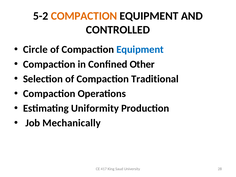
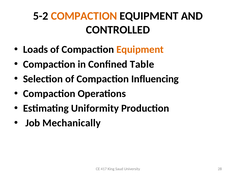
Circle: Circle -> Loads (35, 50)
Equipment colour: blue -> orange (140, 50)
Other: Other -> Table (142, 64)
Traditional: Traditional -> Influencing (155, 79)
